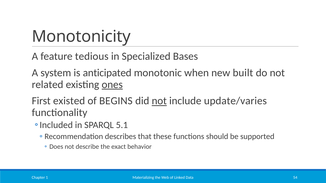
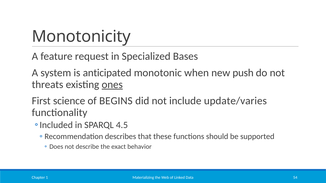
tedious: tedious -> request (92, 56)
built: built -> push (243, 73)
related: related -> threats (48, 85)
existed: existed -> science (69, 101)
not underline: present -> none (159, 101)
5.1: 5.1 -> 4.5 (122, 125)
